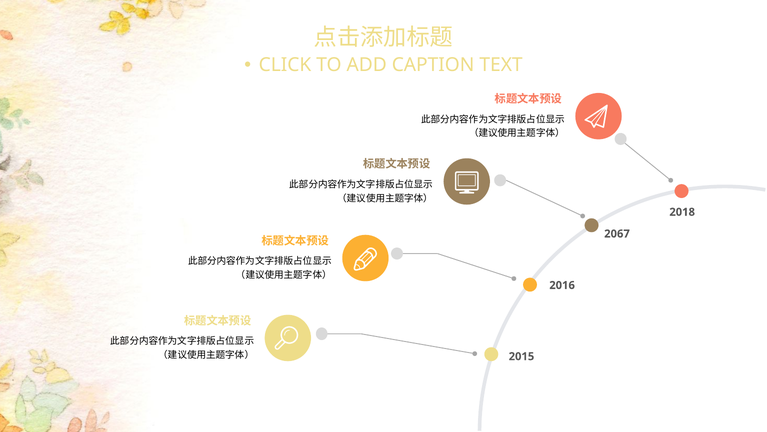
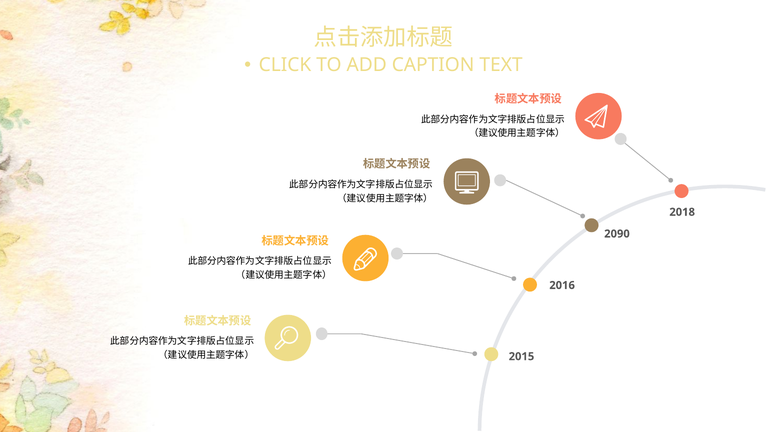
2067: 2067 -> 2090 (617, 234)
